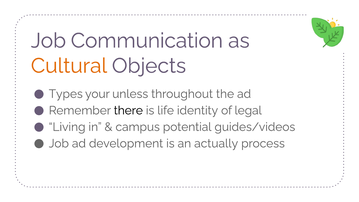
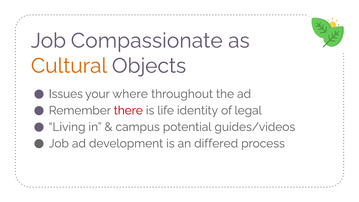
Communication: Communication -> Compassionate (147, 41)
Types: Types -> Issues (66, 94)
unless: unless -> where (130, 94)
there colour: black -> red (128, 110)
actually: actually -> differed (216, 143)
